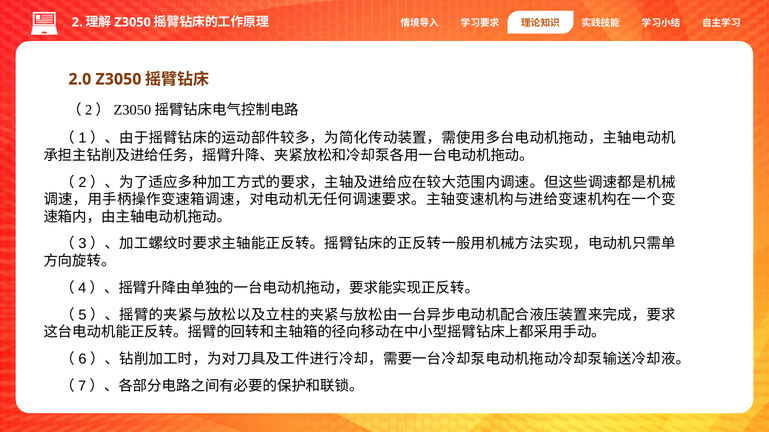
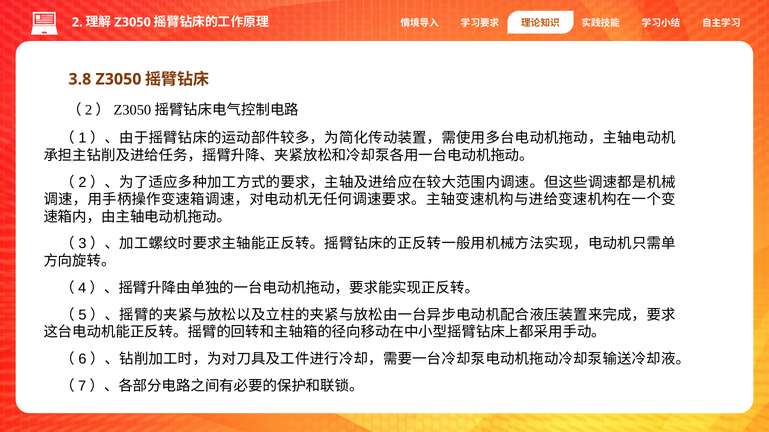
2.0: 2.0 -> 3.8 (80, 79)
